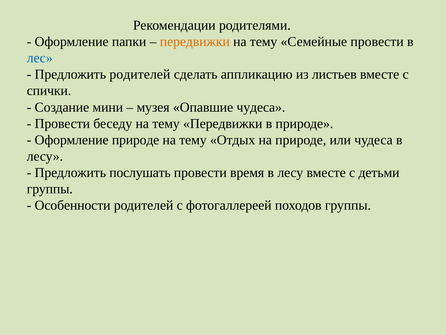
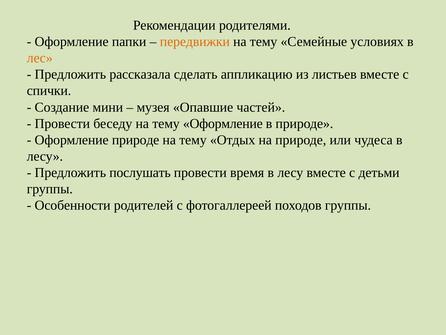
Семейные провести: провести -> условиях (377, 42)
лес colour: blue -> orange (40, 58)
Предложить родителей: родителей -> рассказала (140, 74)
Опавшие чудеса: чудеса -> частей (261, 107)
тему Передвижки: Передвижки -> Оформление (223, 123)
